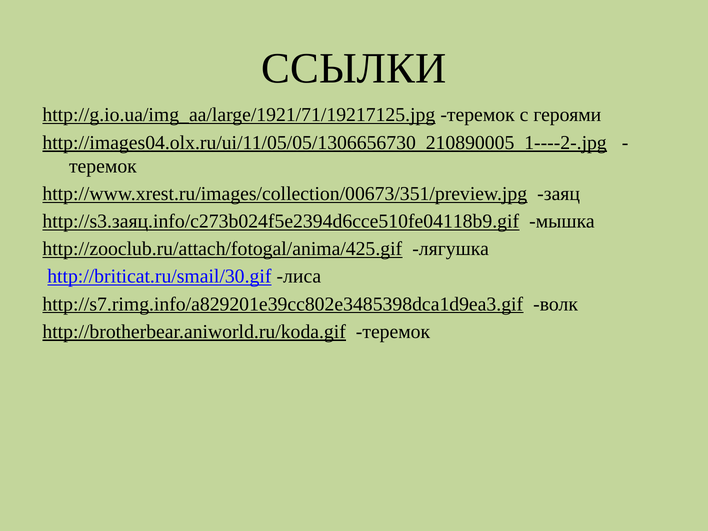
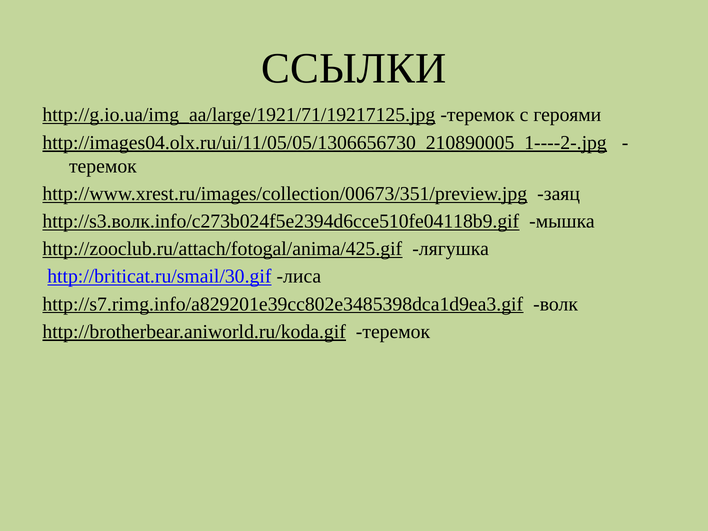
http://s3.заяц.info/c273b024f5e2394d6cce510fe04118b9.gif: http://s3.заяц.info/c273b024f5e2394d6cce510fe04118b9.gif -> http://s3.волк.info/c273b024f5e2394d6cce510fe04118b9.gif (281, 221)
